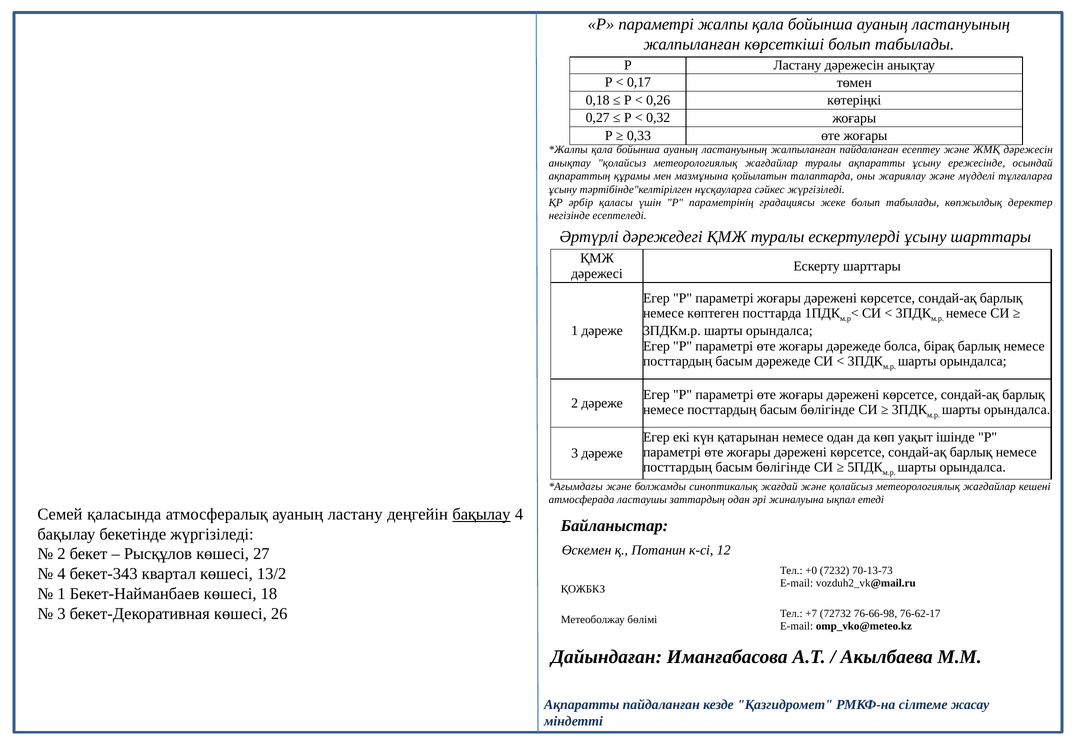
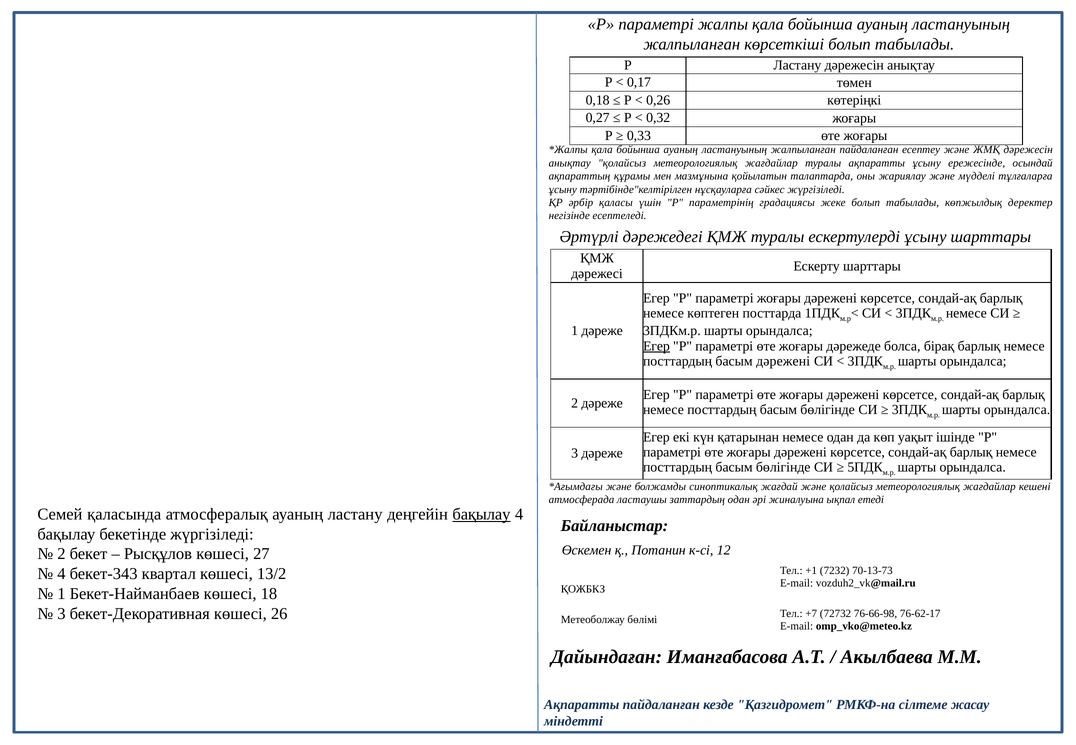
Егер underline: none -> present (656, 346)
басым дәрежеде: дәрежеде -> дәрежені (783, 361)
+0: +0 -> +1 (811, 571)
